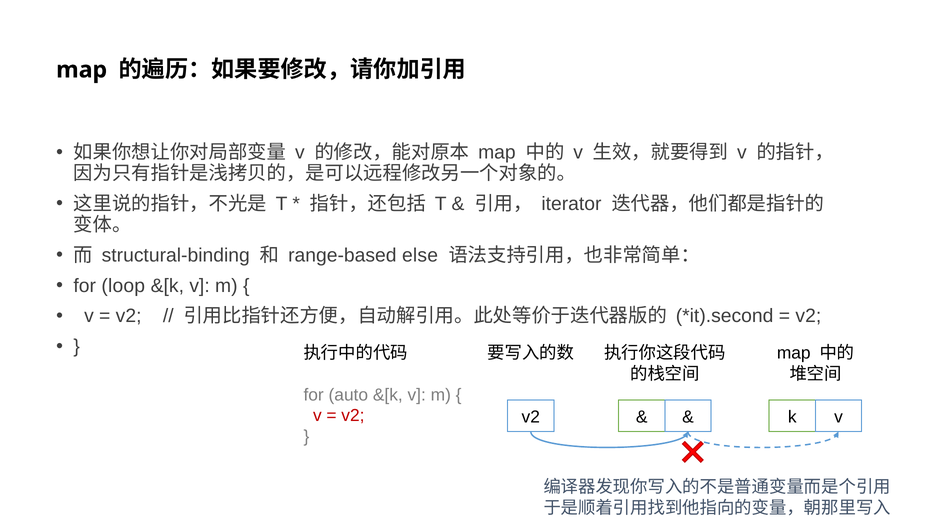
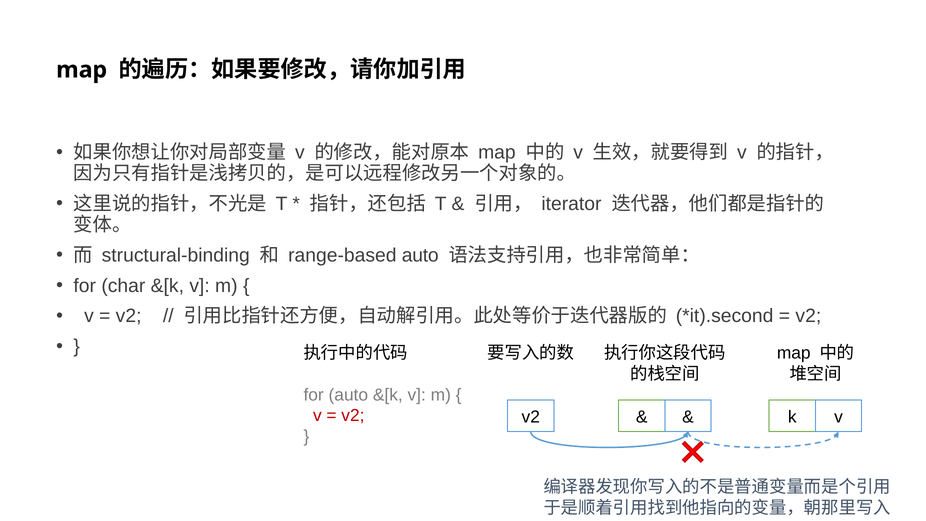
range-based else: else -> auto (420, 255)
loop: loop -> char (123, 286)
